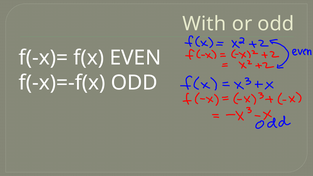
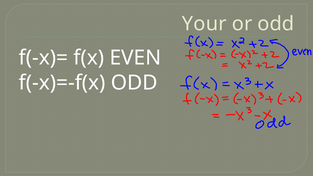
With: With -> Your (204, 24)
